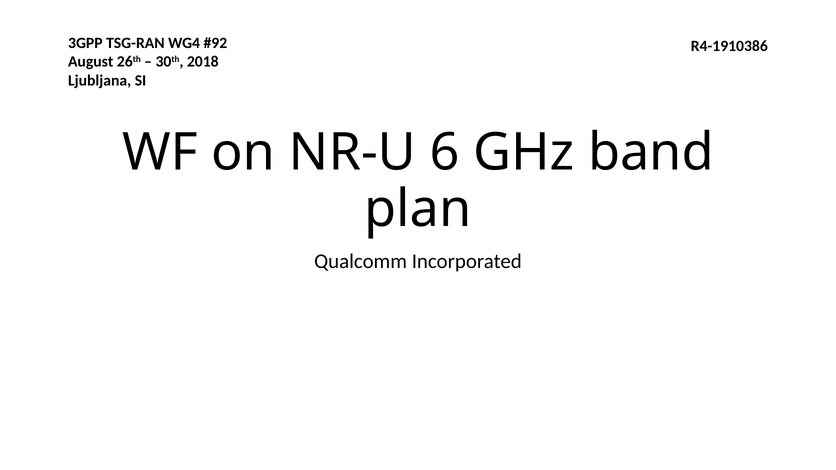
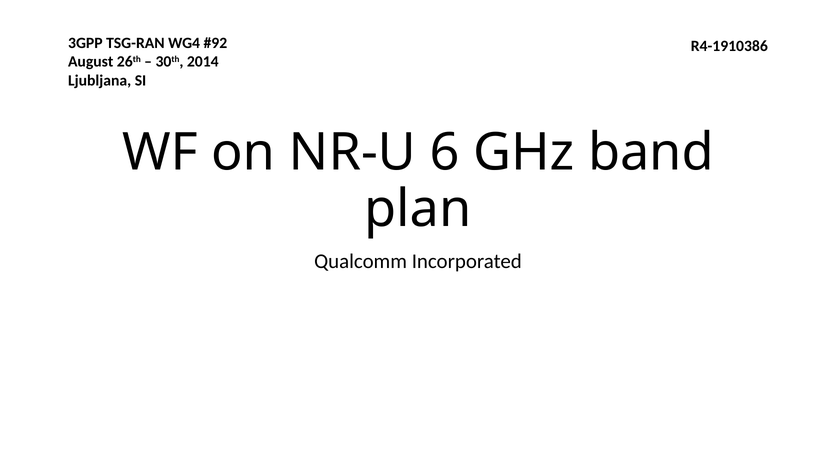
2018: 2018 -> 2014 (203, 62)
